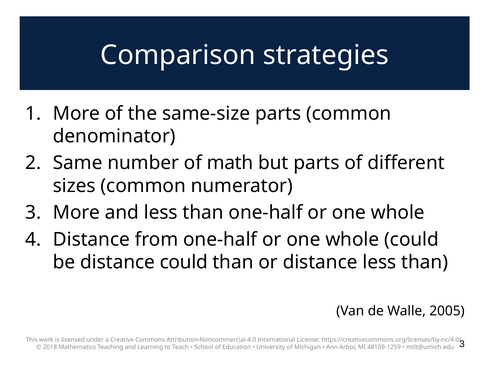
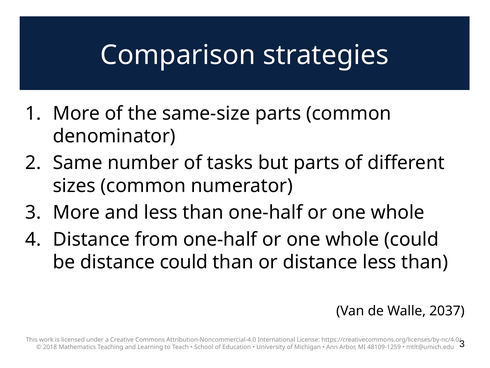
math: math -> tasks (230, 163)
2005: 2005 -> 2037 (447, 311)
